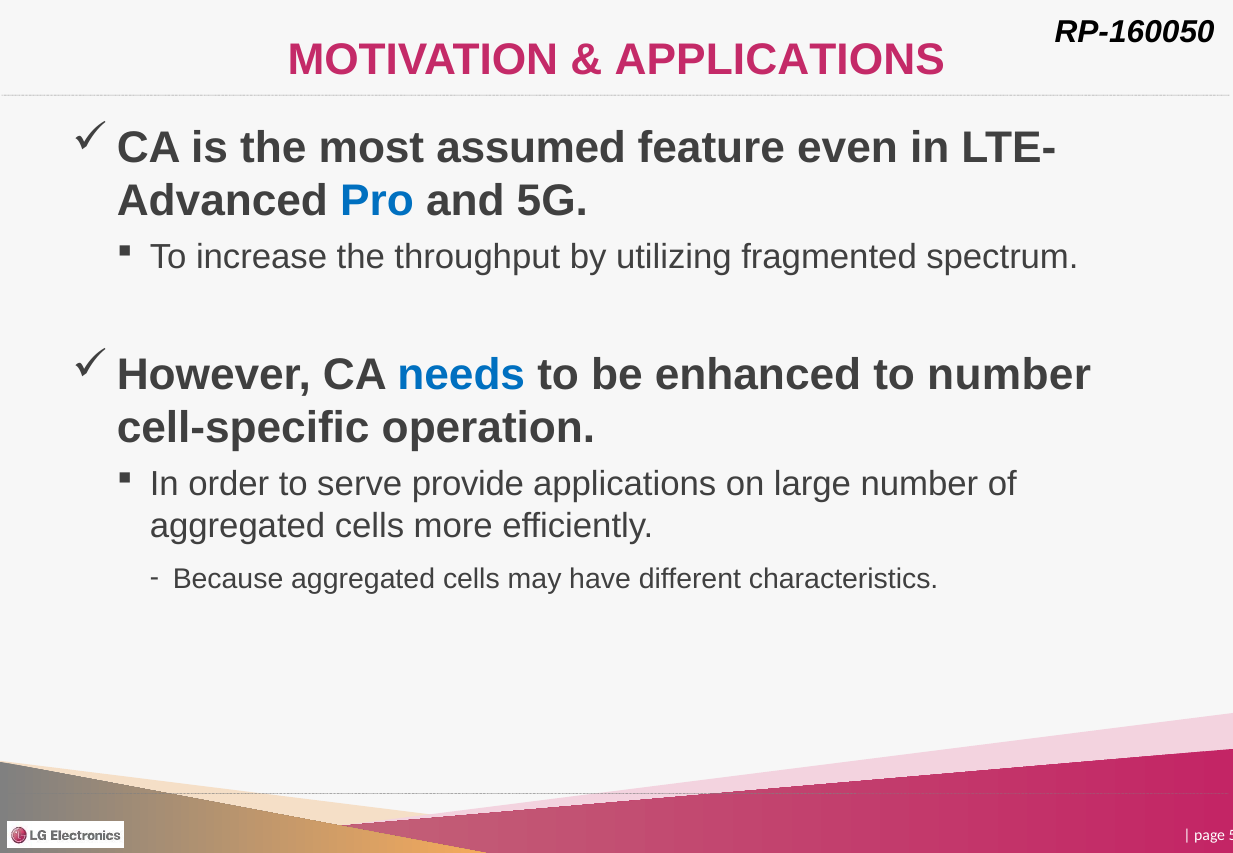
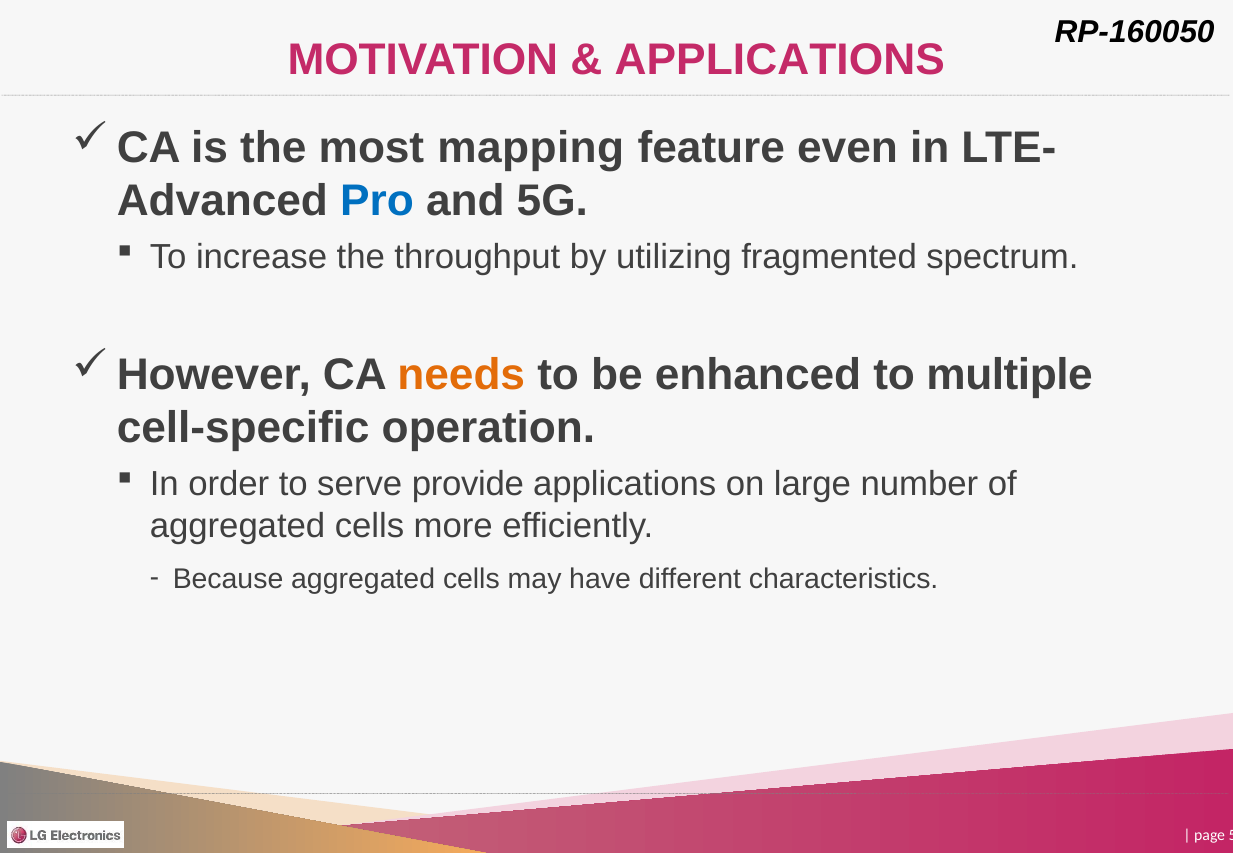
assumed: assumed -> mapping (531, 148)
needs colour: blue -> orange (461, 376)
to number: number -> multiple (1010, 376)
